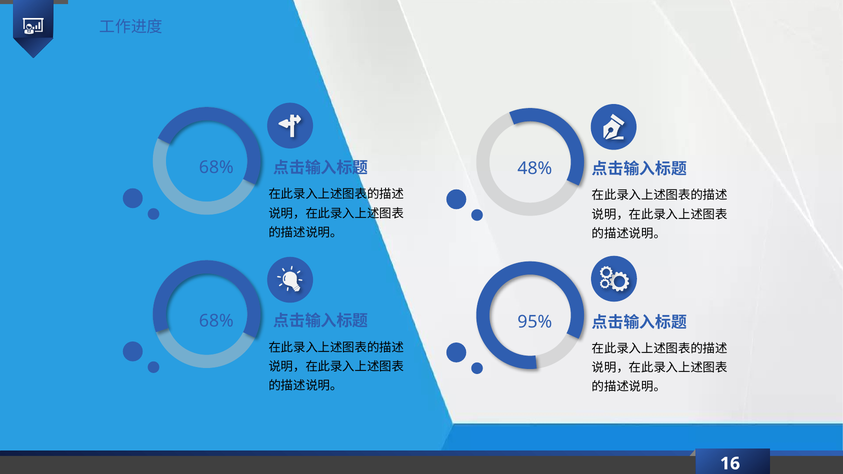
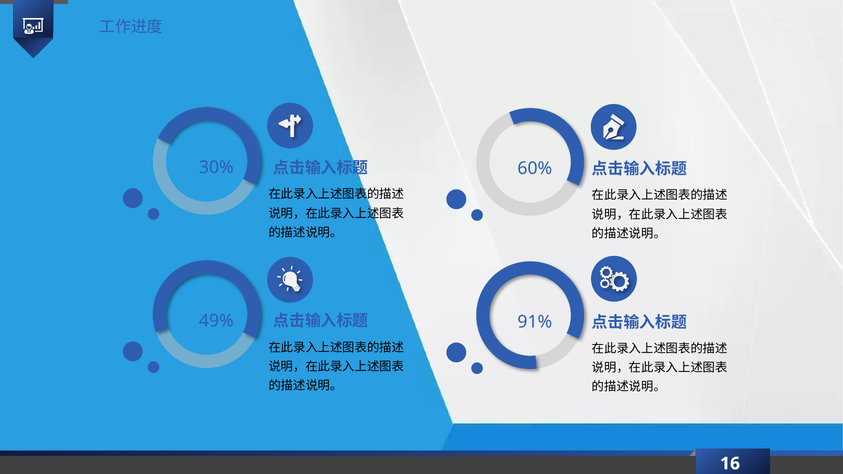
68%: 68% -> 30% (216, 168)
48%: 48% -> 60% (535, 169)
68%: 68% -> 49% (216, 321)
95%: 95% -> 91% (535, 322)
